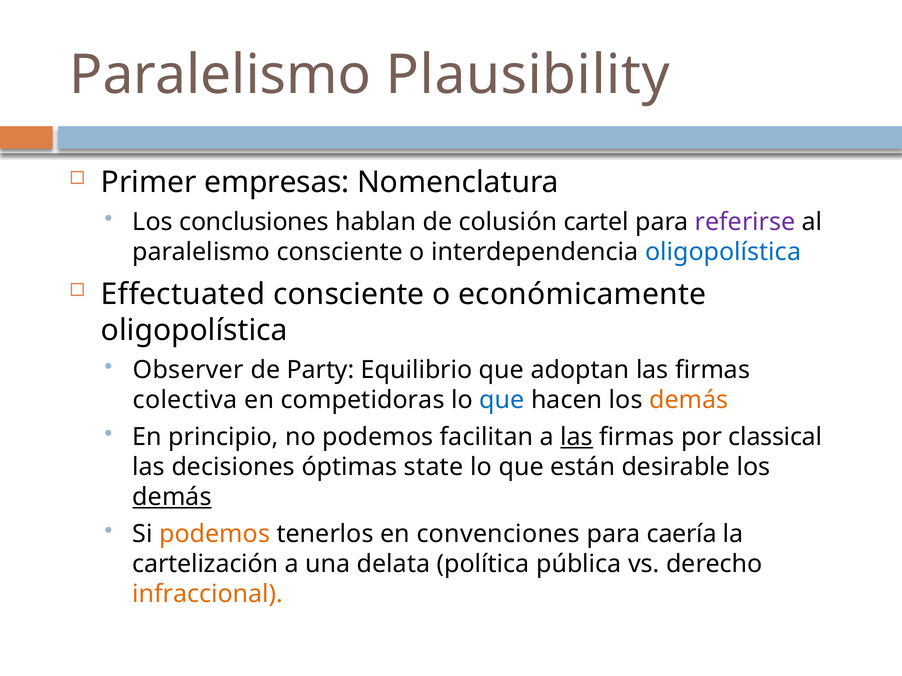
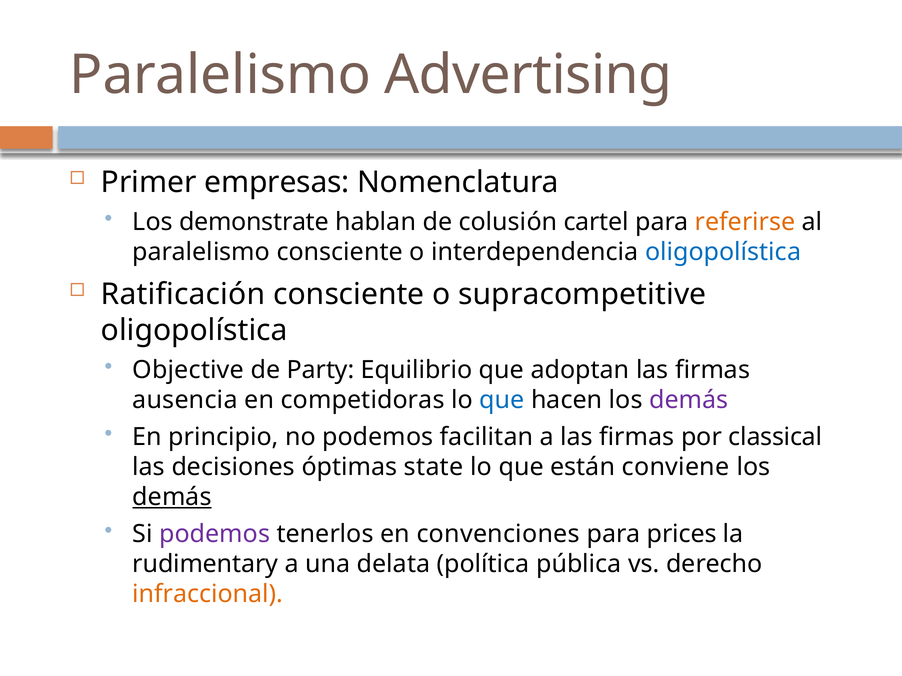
Plausibility: Plausibility -> Advertising (528, 75)
conclusiones: conclusiones -> demonstrate (254, 222)
referirse colour: purple -> orange (745, 222)
Effectuated: Effectuated -> Ratificación (183, 294)
económicamente: económicamente -> supracompetitive (582, 294)
Observer: Observer -> Objective (188, 370)
colectiva: colectiva -> ausencia (185, 400)
demás colour: orange -> purple (689, 400)
las underline: present -> none (577, 437)
desirable: desirable -> conviene (676, 467)
podemos colour: orange -> purple (215, 534)
caería: caería -> prices (682, 534)
cartelización: cartelización -> rudimentary (205, 564)
